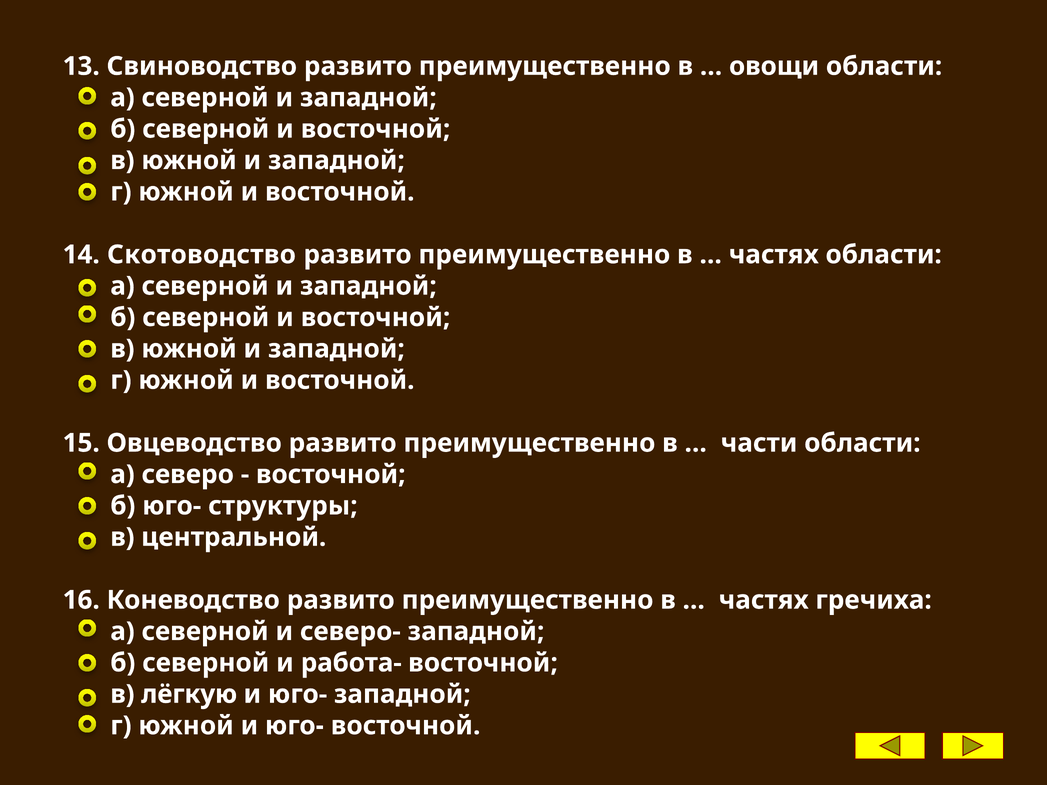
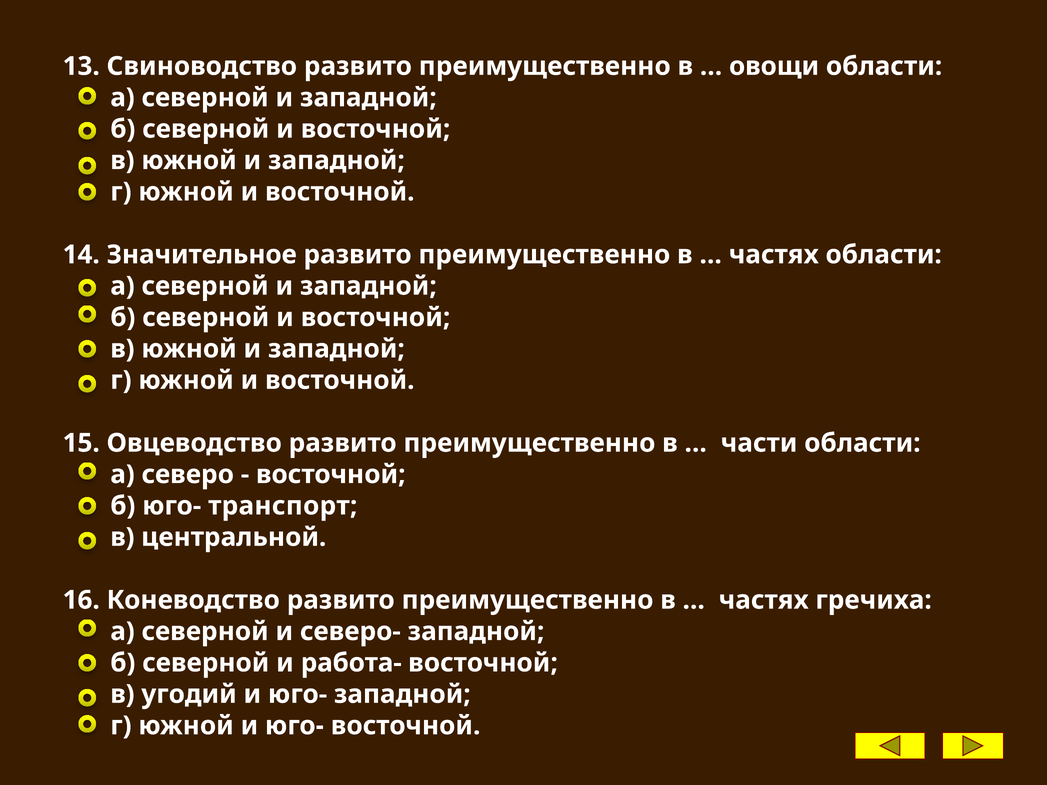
Скотоводство: Скотоводство -> Значительное (202, 255)
структуры: структуры -> транспорт (283, 506)
лёгкую: лёгкую -> угодий (189, 694)
